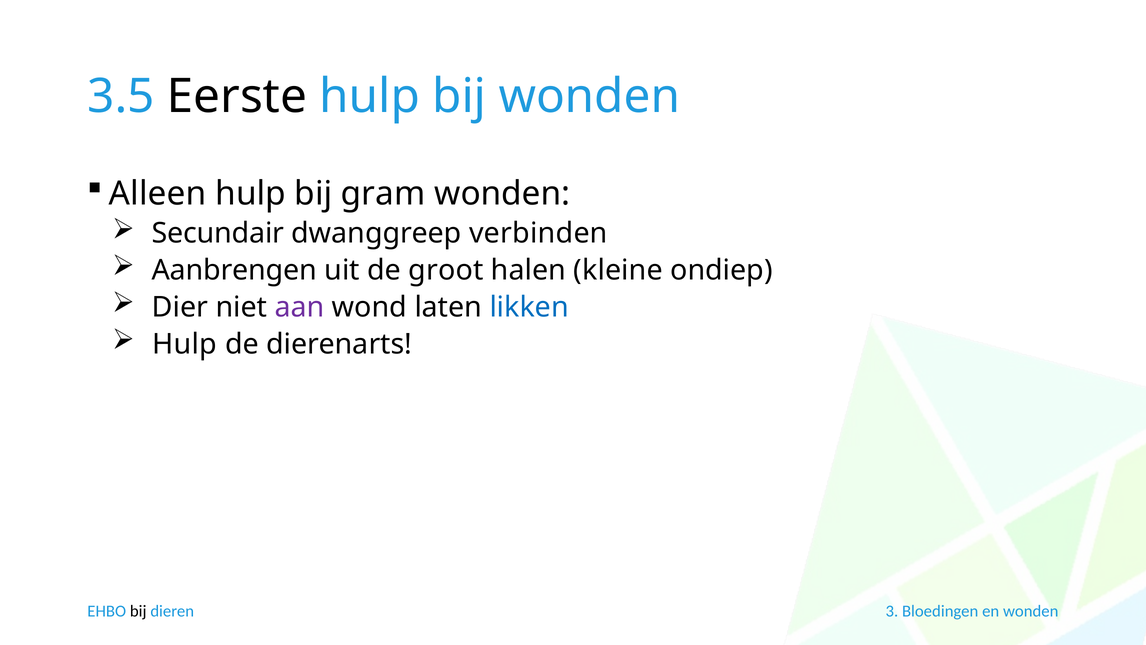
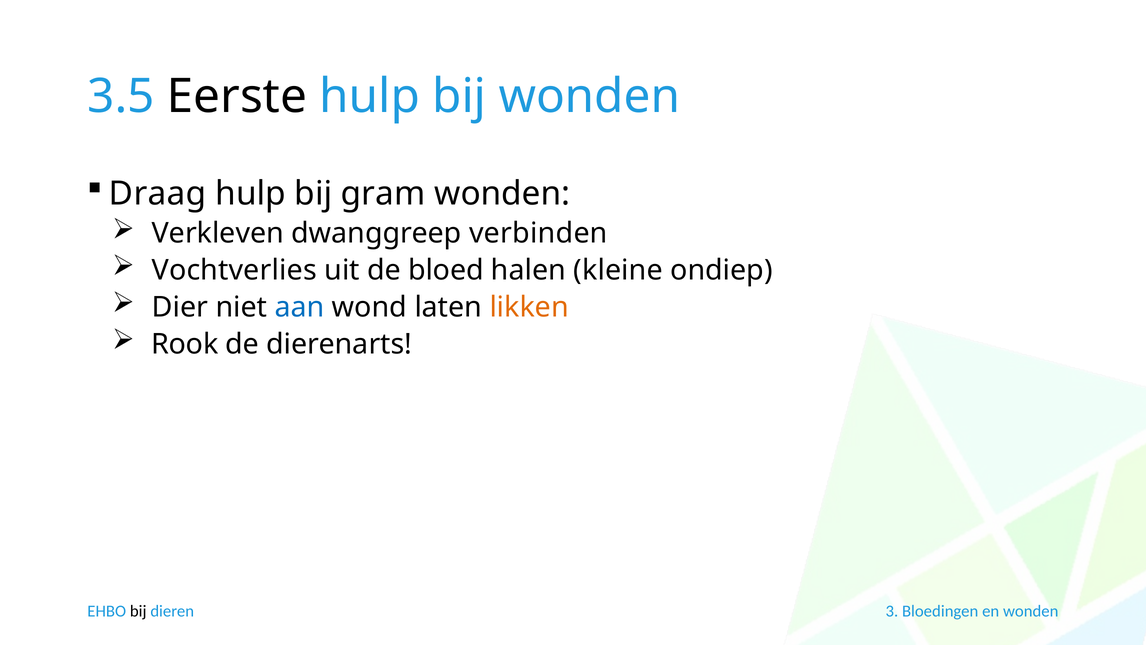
Alleen: Alleen -> Draag (158, 194)
Secundair: Secundair -> Verkleven (218, 233)
Aanbrengen: Aanbrengen -> Vochtverlies (234, 270)
groot: groot -> bloed (446, 270)
aan colour: purple -> blue (299, 307)
likken colour: blue -> orange (529, 307)
Hulp: Hulp -> Rook (185, 344)
